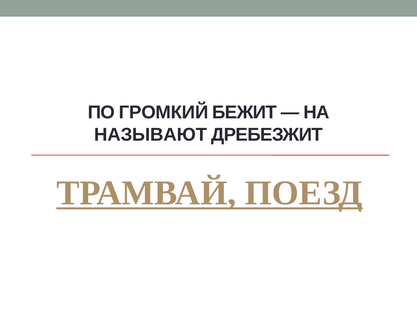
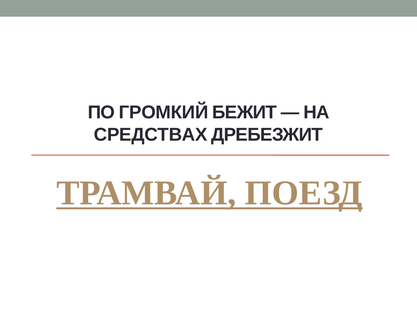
НАЗЫВАЮТ: НАЗЫВАЮТ -> СРЕДСТВАХ (151, 135)
